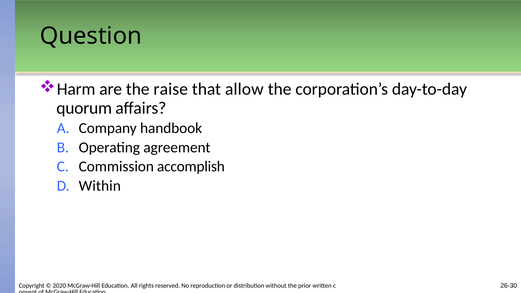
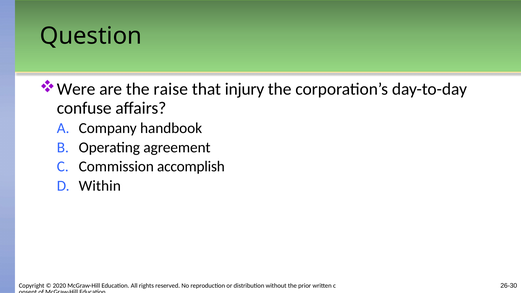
Harm: Harm -> Were (76, 89)
allow: allow -> injury (244, 89)
quorum: quorum -> confuse (84, 108)
